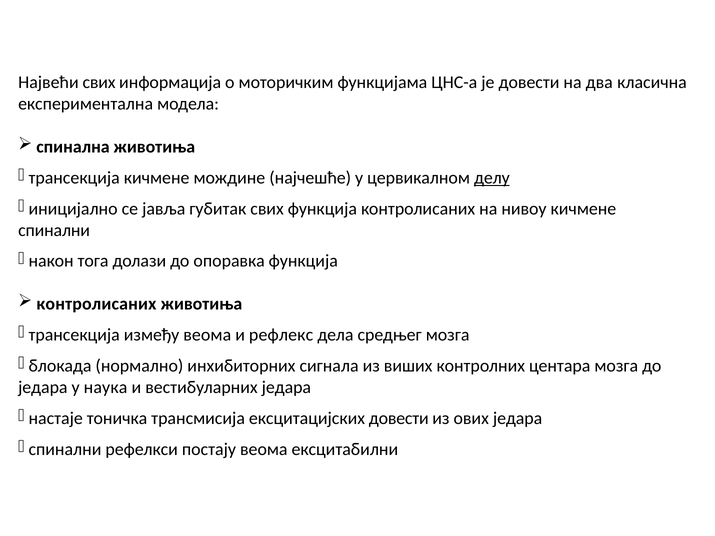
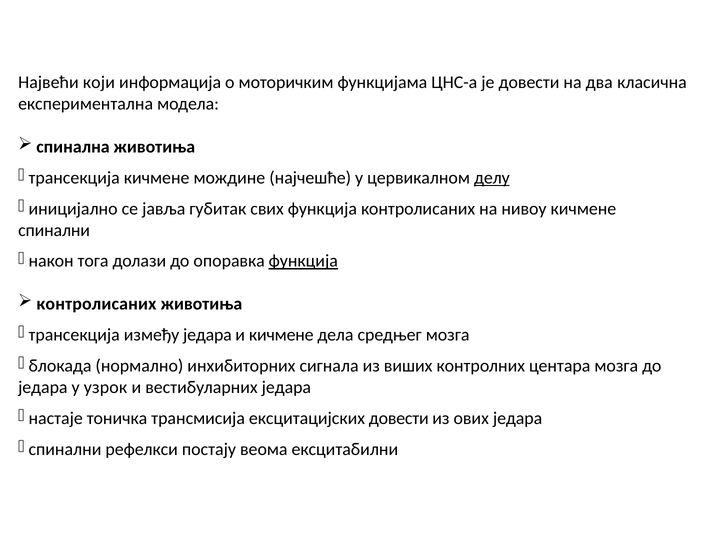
Највећи свих: свих -> који (99, 82)
функција underline: none -> present (303, 261)
између веома: веома -> једара (207, 335)
и рефлекс: рефлекс -> кичмене (281, 335)
наука: наука -> узрок (106, 387)
